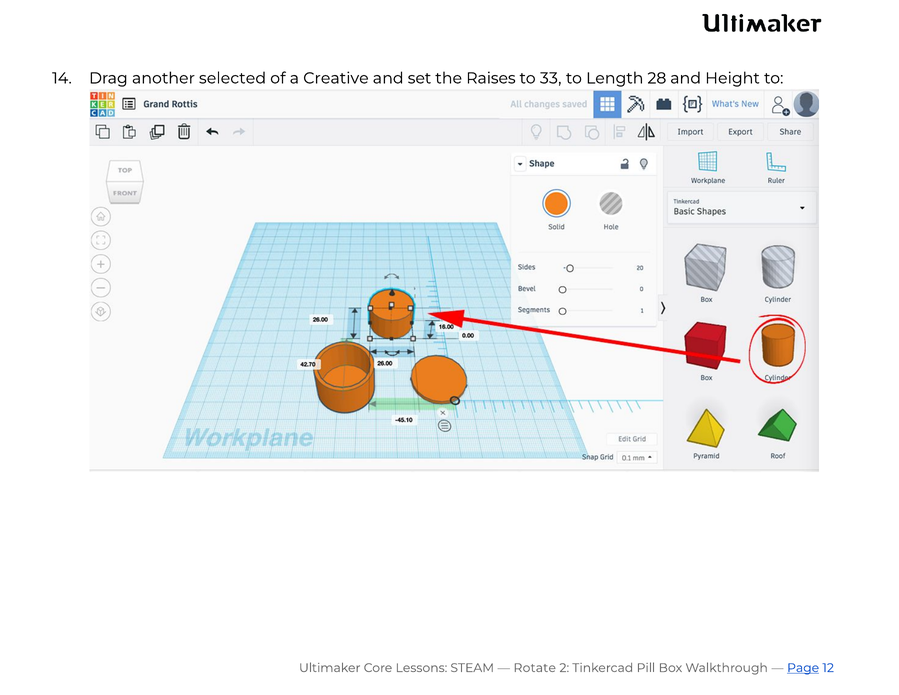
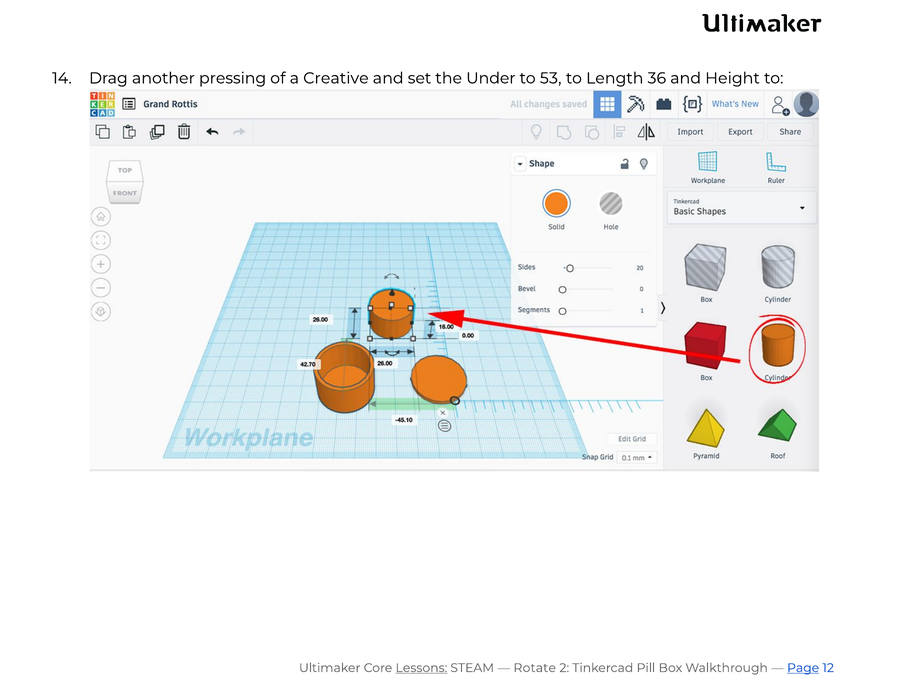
selected: selected -> pressing (233, 78)
Raises: Raises -> Under (491, 78)
33: 33 -> 53 (551, 78)
28: 28 -> 36 (657, 78)
Lessons underline: none -> present (421, 668)
